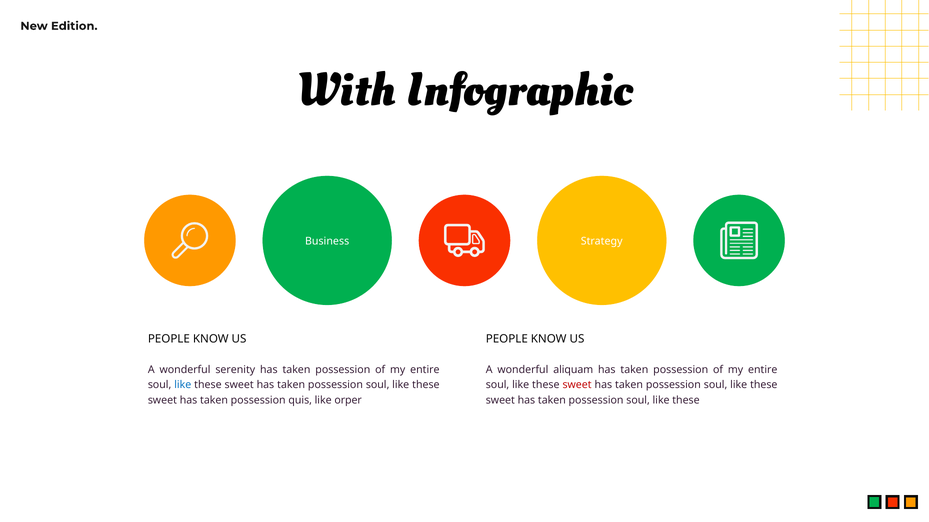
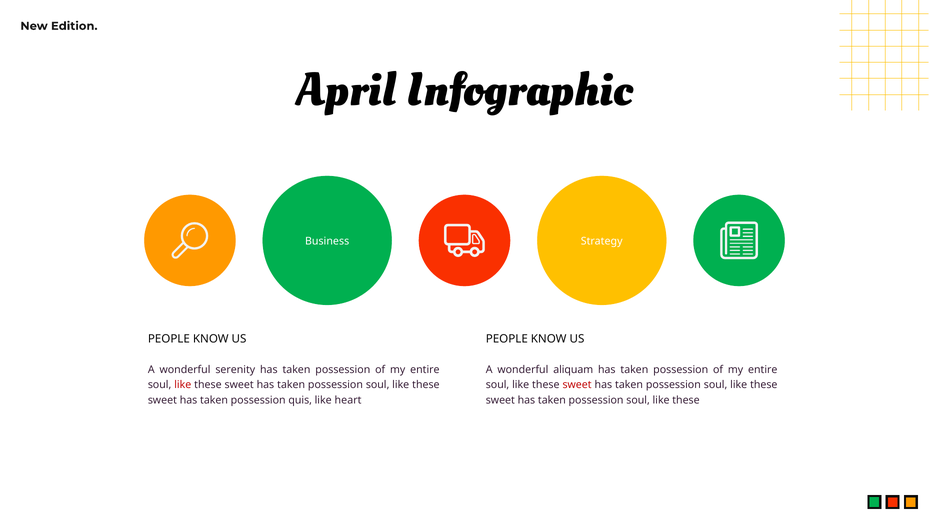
With: With -> April (346, 90)
like colour: blue -> red (183, 385)
orper: orper -> heart (348, 401)
